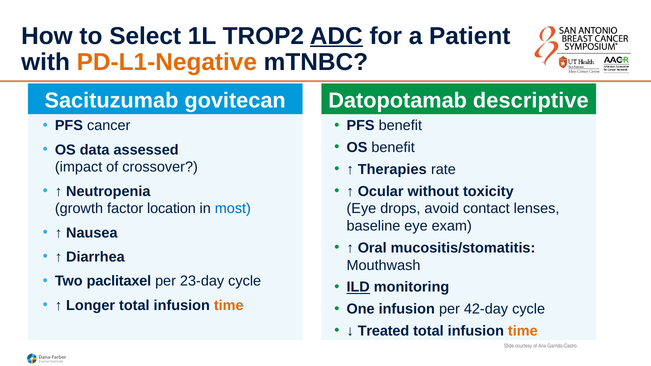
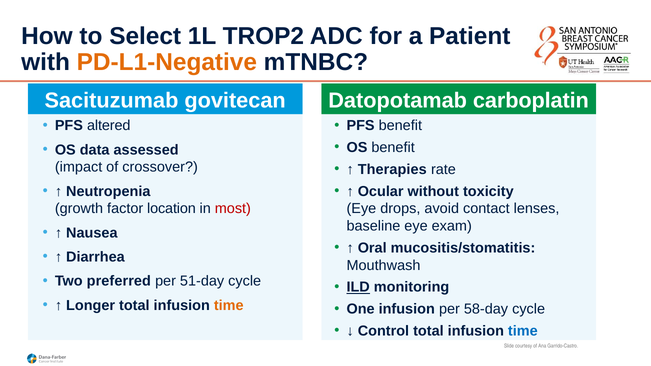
ADC underline: present -> none (336, 36)
descriptive: descriptive -> carboplatin (531, 100)
cancer: cancer -> altered (109, 126)
most colour: blue -> red (233, 209)
paclitaxel: paclitaxel -> preferred (119, 281)
23-day: 23-day -> 51-day (202, 281)
42-day: 42-day -> 58-day (486, 309)
Treated: Treated -> Control (383, 331)
time colour: orange -> blue (523, 331)
